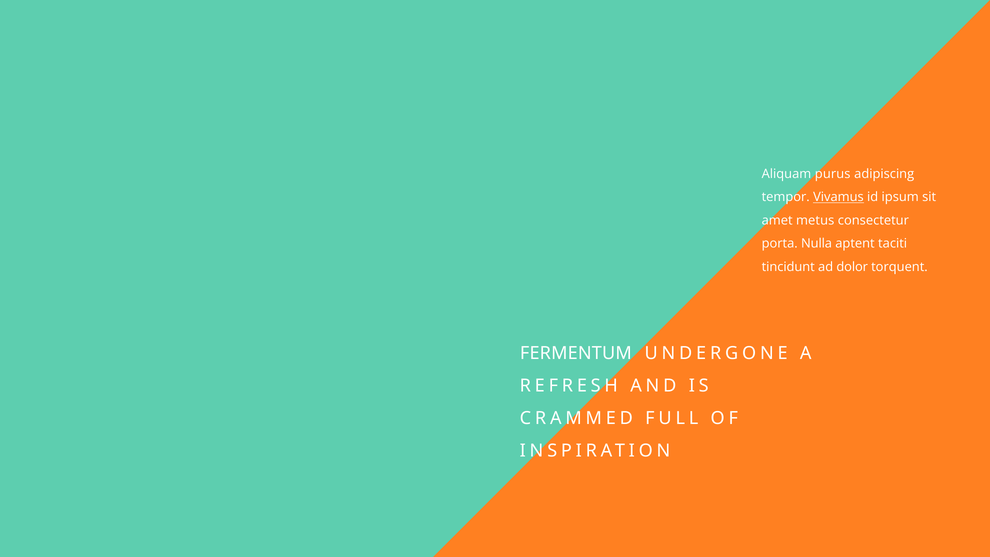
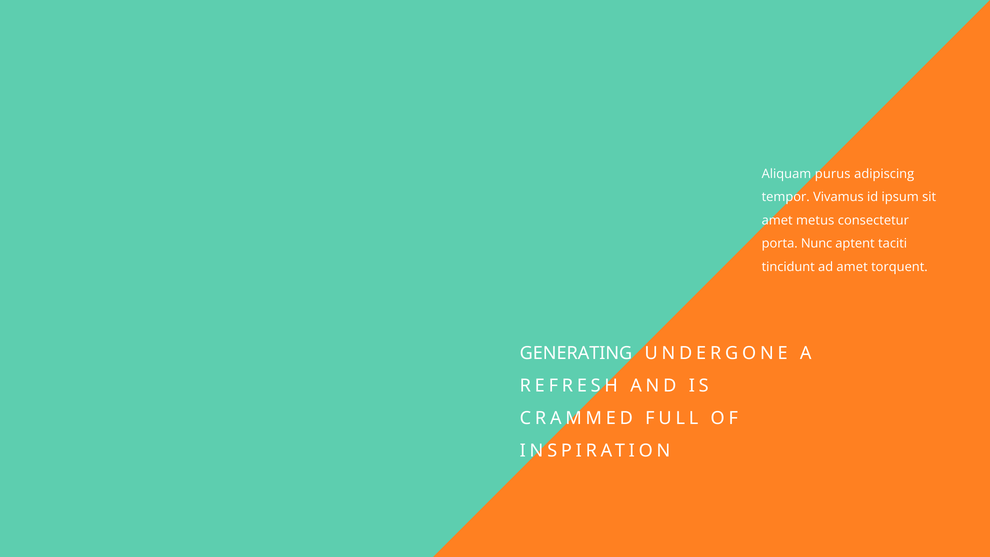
Vivamus underline: present -> none (838, 197)
Nulla: Nulla -> Nunc (817, 244)
ad dolor: dolor -> amet (852, 267)
FERMENTUM: FERMENTUM -> GENERATING (576, 353)
